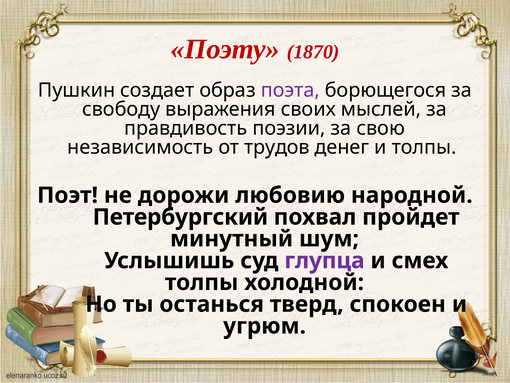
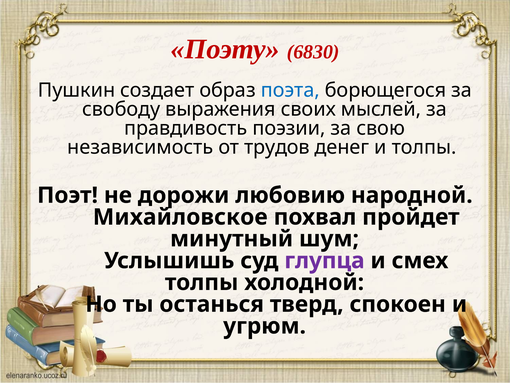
1870: 1870 -> 6830 (313, 52)
поэта colour: purple -> blue (290, 90)
Петербургский: Петербургский -> Михайловское (180, 217)
